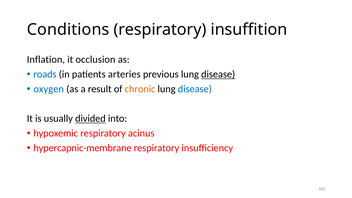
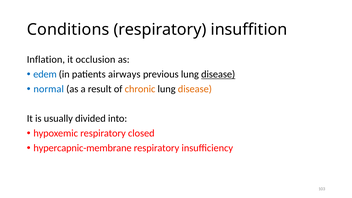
roads: roads -> edem (45, 74)
arteries: arteries -> airways (124, 74)
oxygen: oxygen -> normal (49, 89)
disease colour: blue -> orange (195, 89)
divided underline: present -> none (90, 119)
acinus: acinus -> closed (141, 133)
